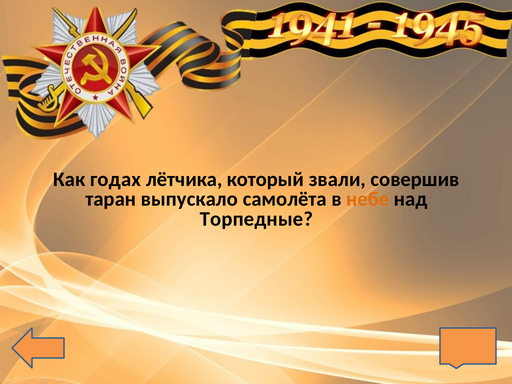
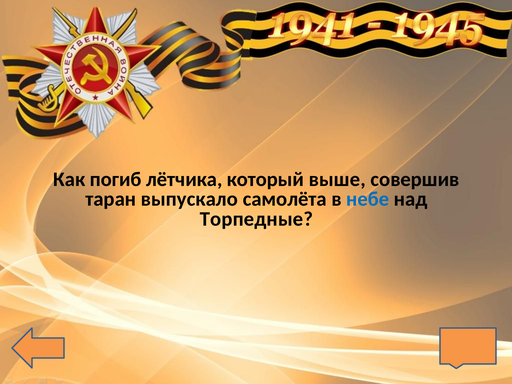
годах: годах -> погиб (116, 179)
звали: звали -> выше (337, 179)
небе colour: orange -> blue (368, 199)
